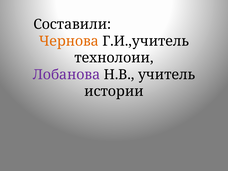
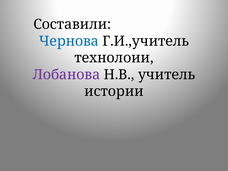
Чернова colour: orange -> blue (69, 41)
